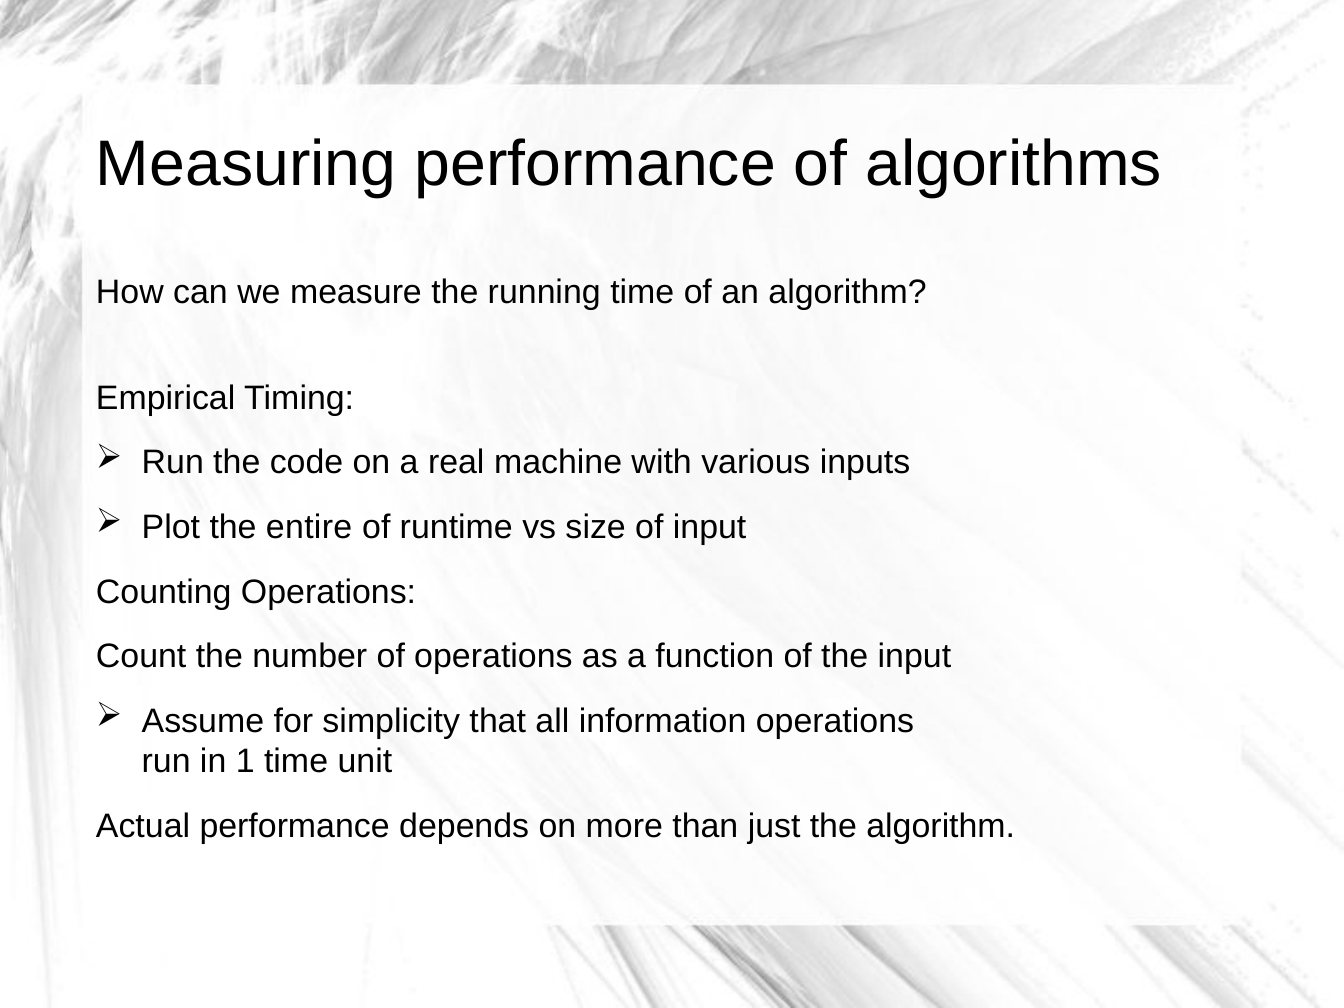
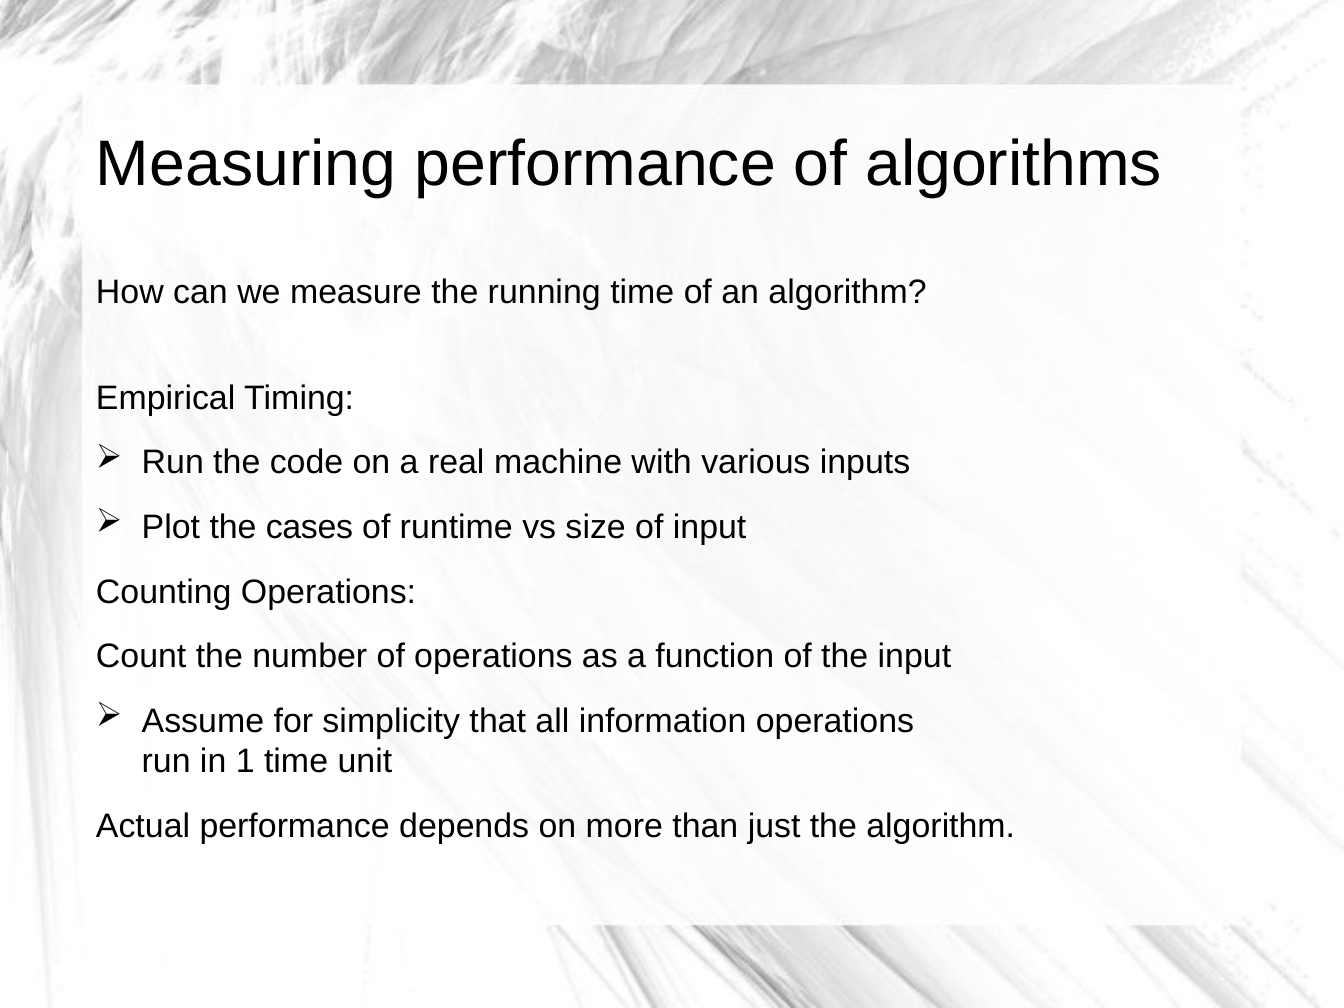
entire: entire -> cases (309, 527)
